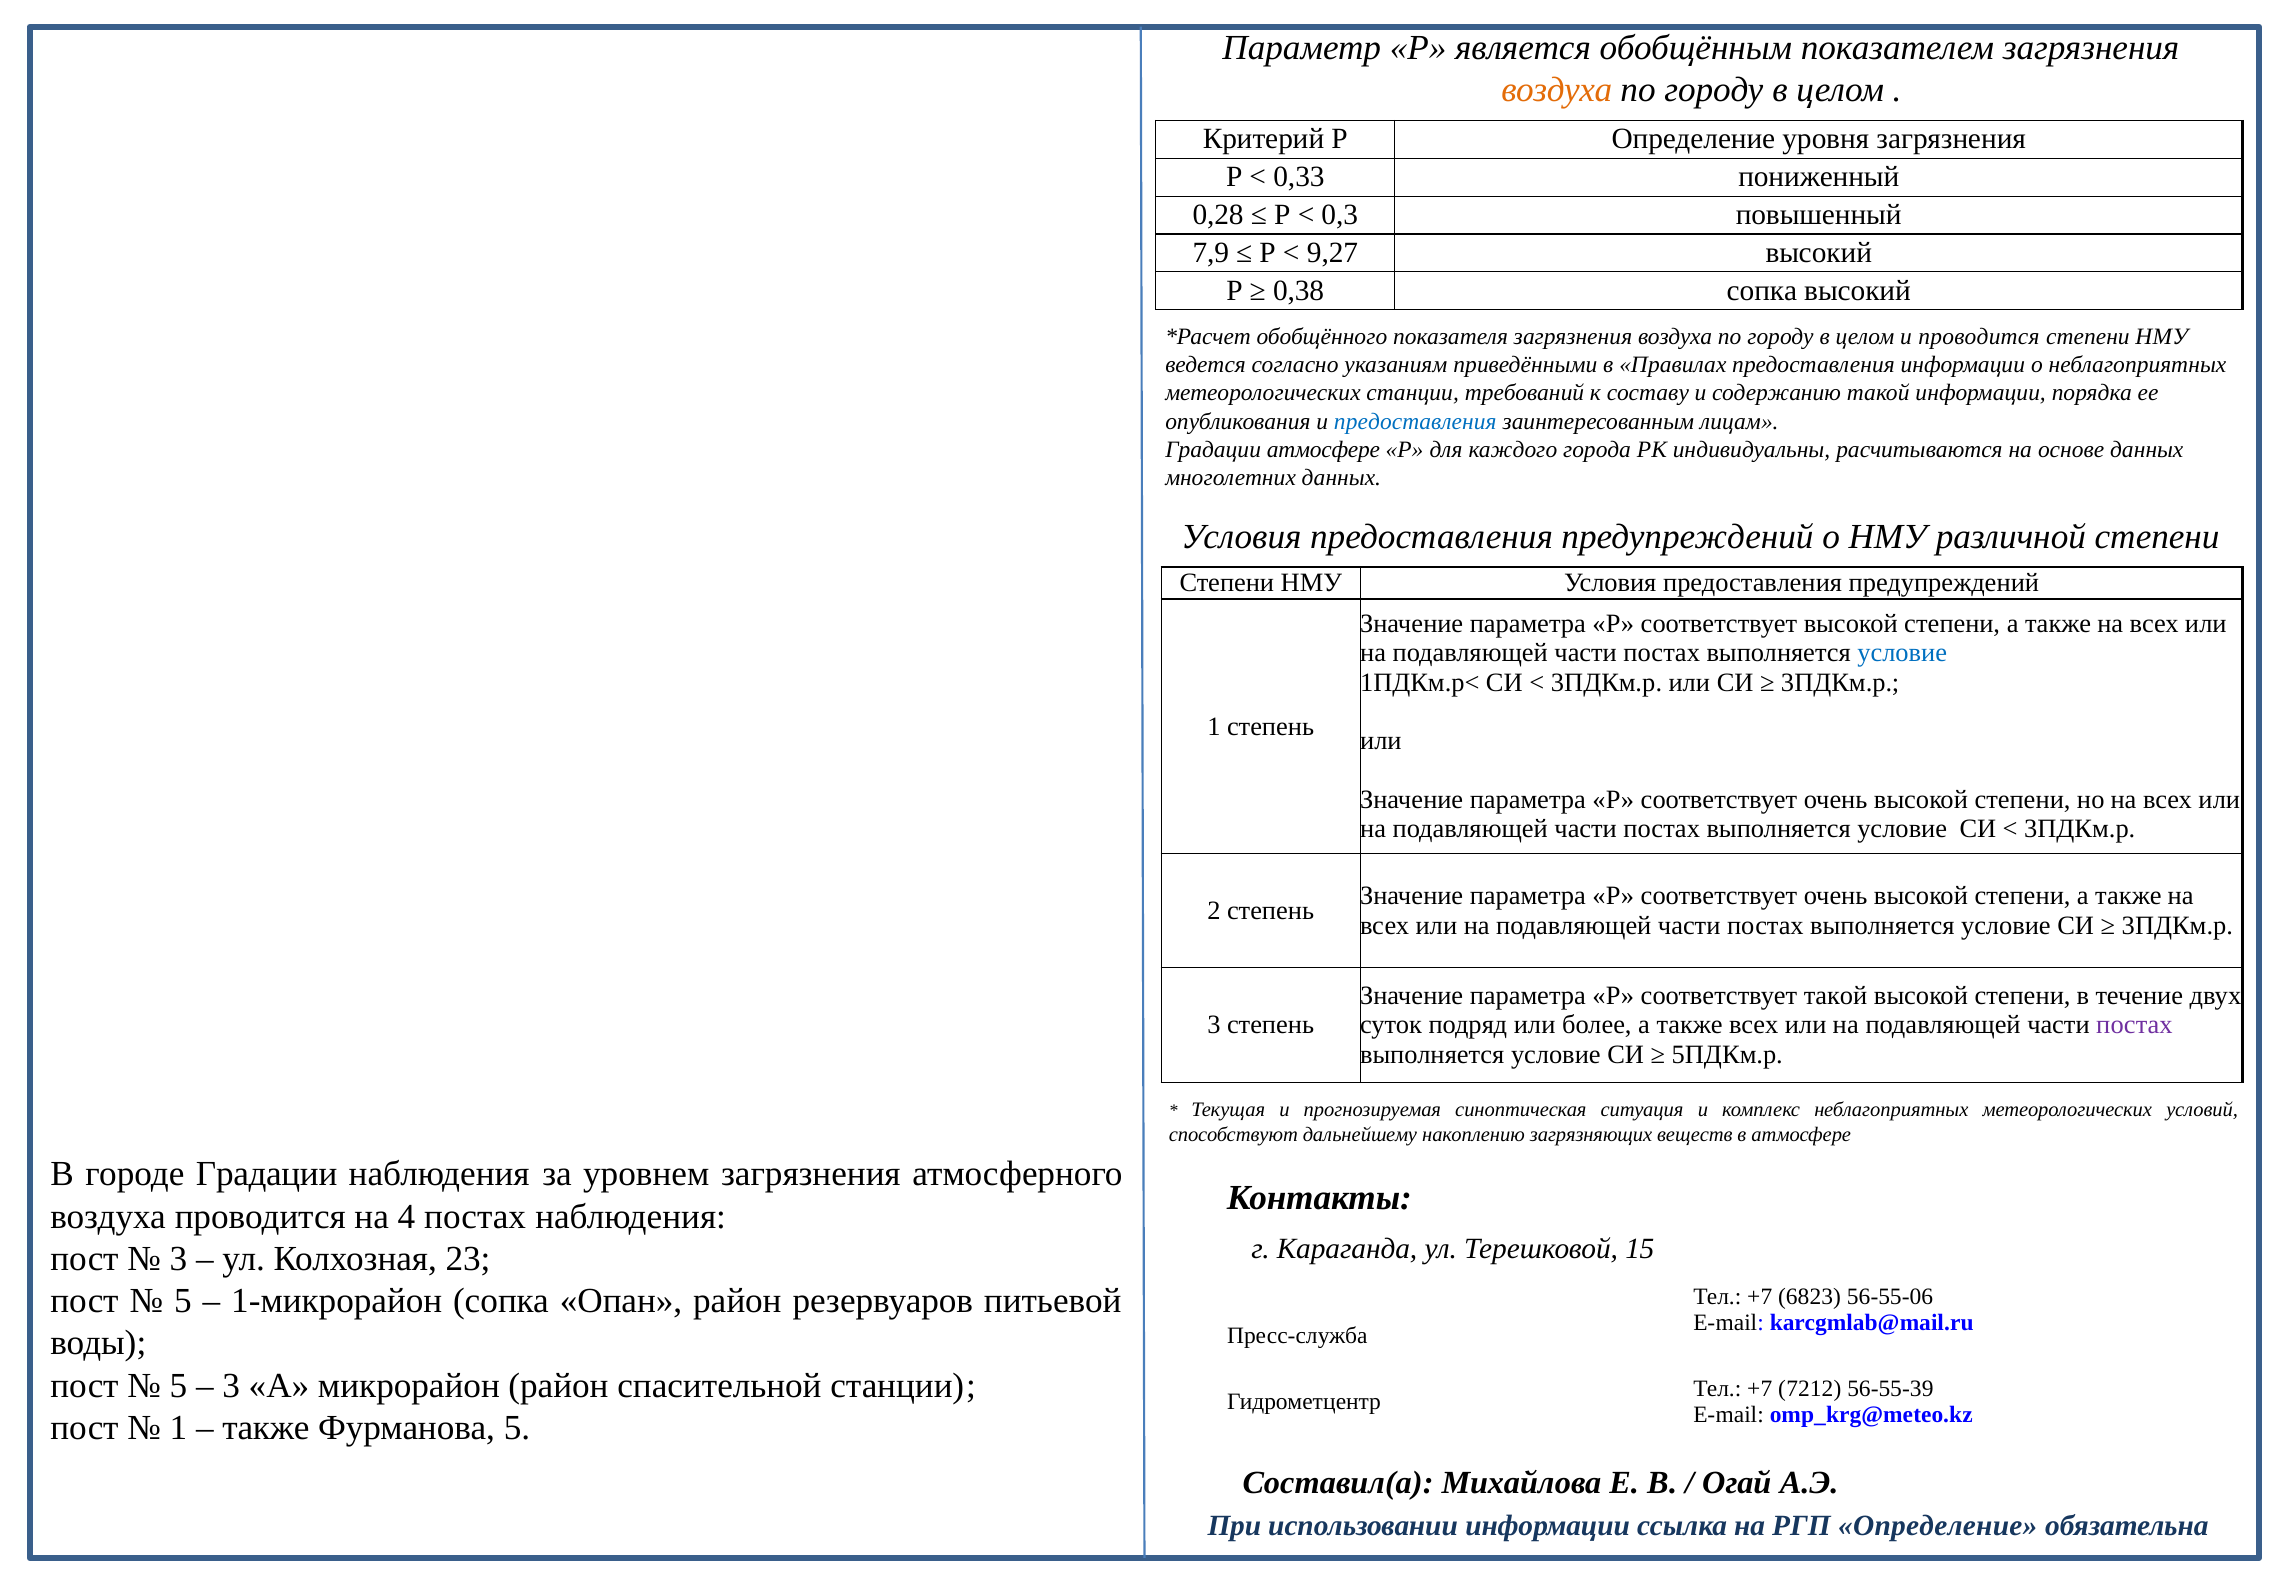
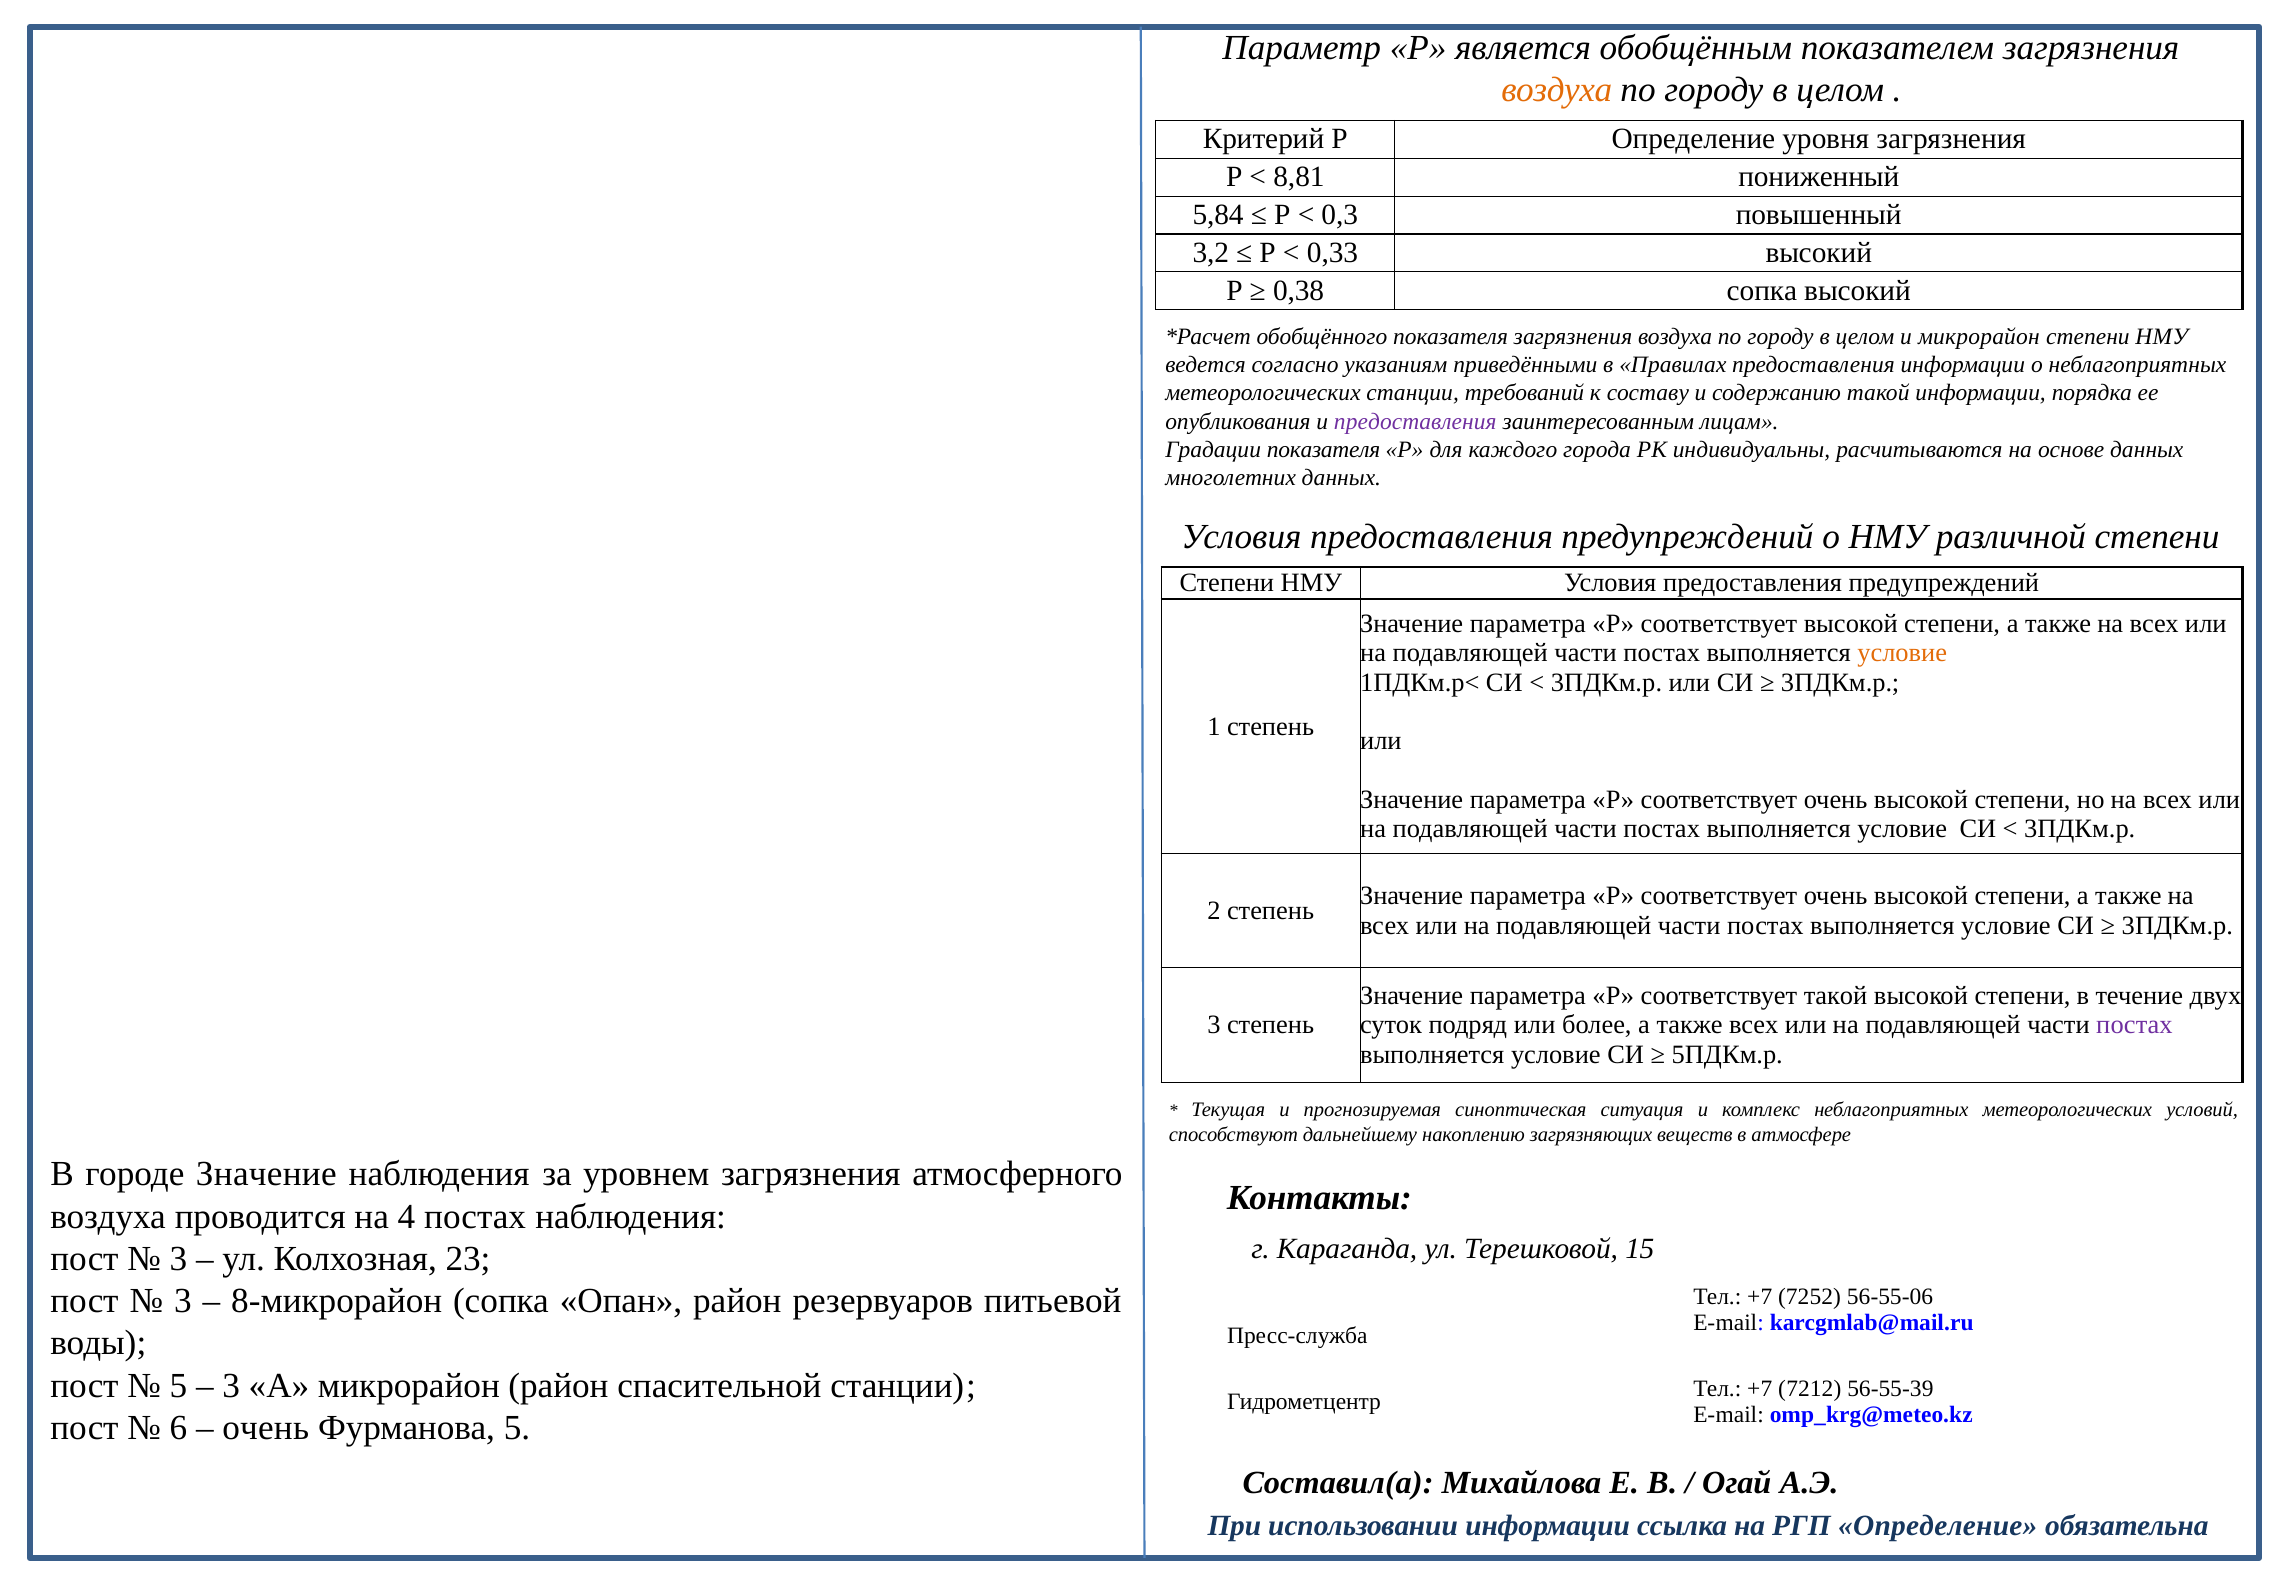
0,33: 0,33 -> 8,81 (1299, 177)
0,28: 0,28 -> 5,84 (1218, 215)
7,9: 7,9 -> 3,2 (1211, 253)
9,27: 9,27 -> 0,33 (1333, 253)
и проводится: проводится -> микрорайон (1979, 337)
предоставления colour: blue -> purple (1415, 421)
Градации атмосфере: атмосфере -> показателя (1323, 449)
условие colour: blue -> orange (1902, 653)
городе Градации: Градации -> Значение (266, 1174)
5: 5 -> 3 (183, 1301)
1-микрорайон: 1-микрорайон -> 8-микрорайон (337, 1301)
6823: 6823 -> 7252 (1810, 1297)
1: 1 -> 6 (178, 1427)
также: также -> очень (266, 1427)
